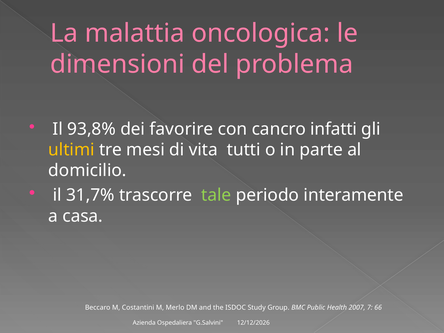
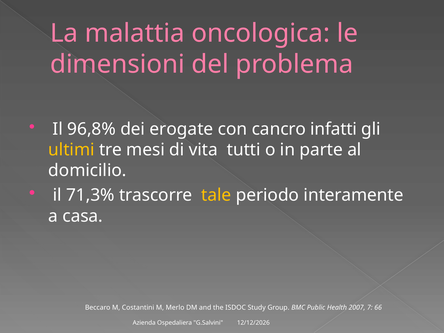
93,8%: 93,8% -> 96,8% (92, 129)
favorire: favorire -> erogate (181, 129)
31,7%: 31,7% -> 71,3% (90, 195)
tale colour: light green -> yellow (216, 195)
